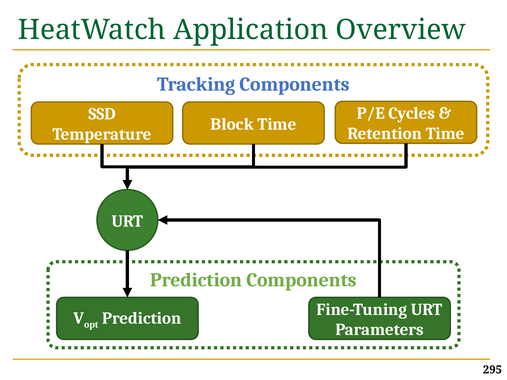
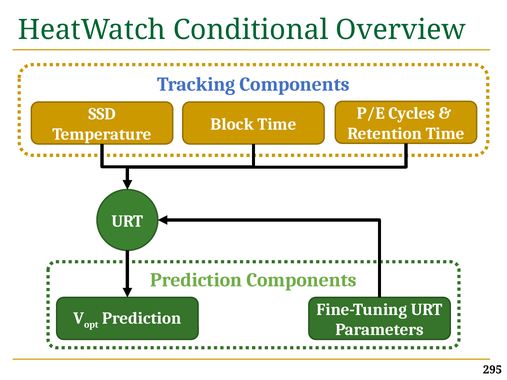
Application: Application -> Conditional (251, 30)
